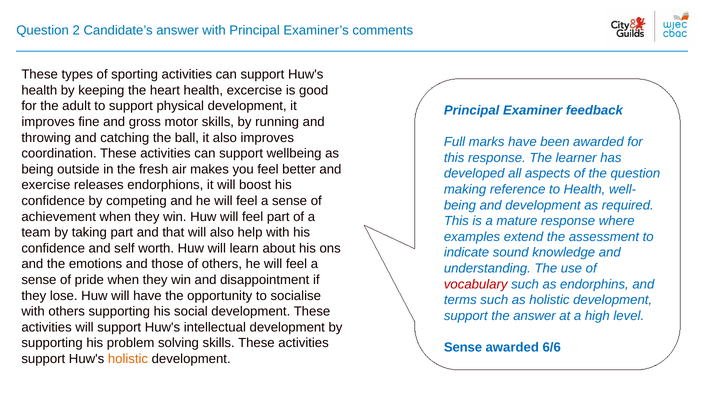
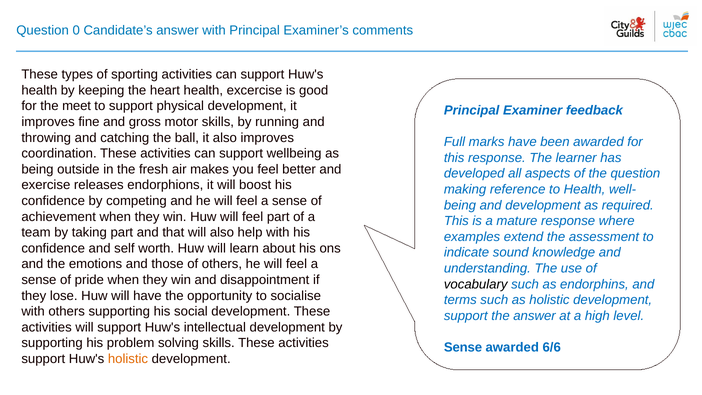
2: 2 -> 0 (76, 31)
adult: adult -> meet (77, 106)
vocabulary colour: red -> black (476, 284)
